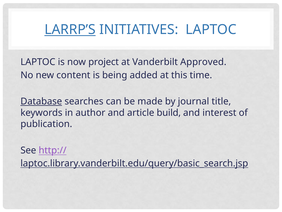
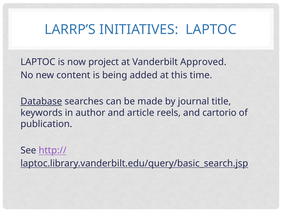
LARRP’S underline: present -> none (70, 30)
build: build -> reels (169, 113)
interest: interest -> cartorio (219, 113)
